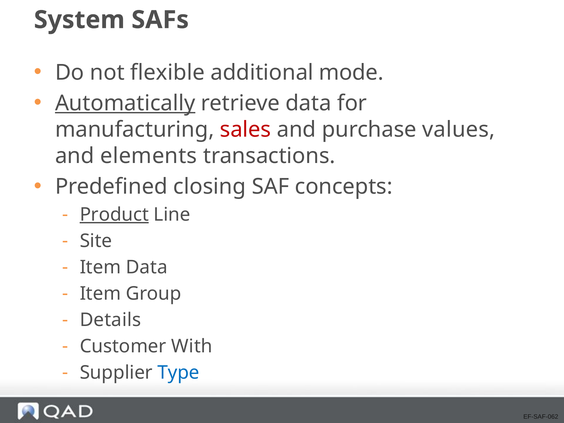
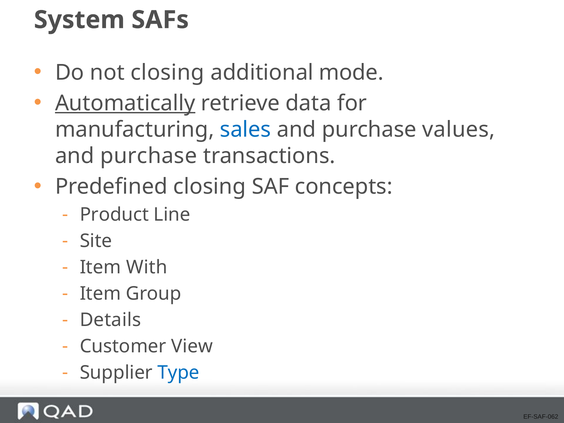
not flexible: flexible -> closing (167, 73)
sales colour: red -> blue (245, 130)
elements: elements -> purchase (149, 156)
Product underline: present -> none (114, 215)
Item Data: Data -> With (147, 267)
With: With -> View (192, 346)
